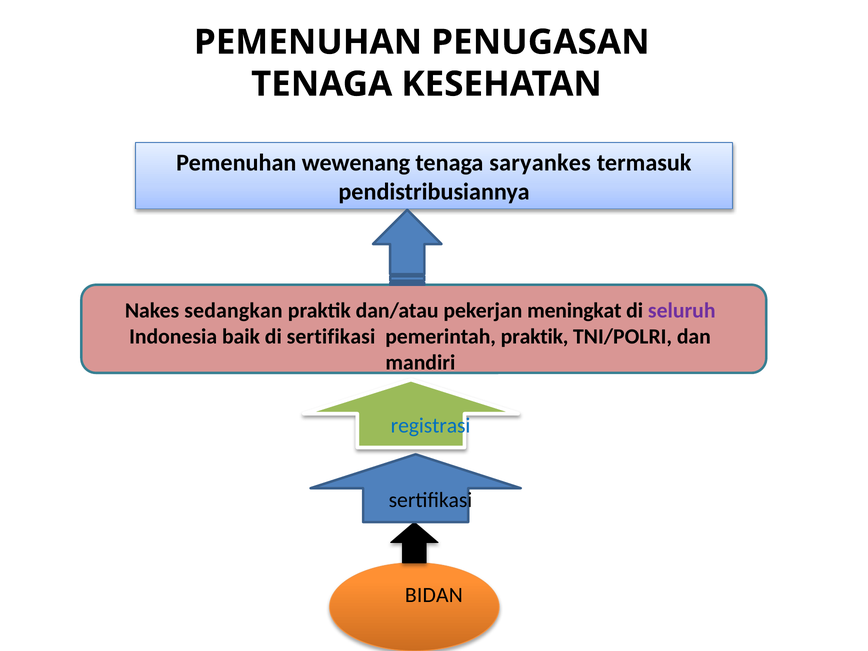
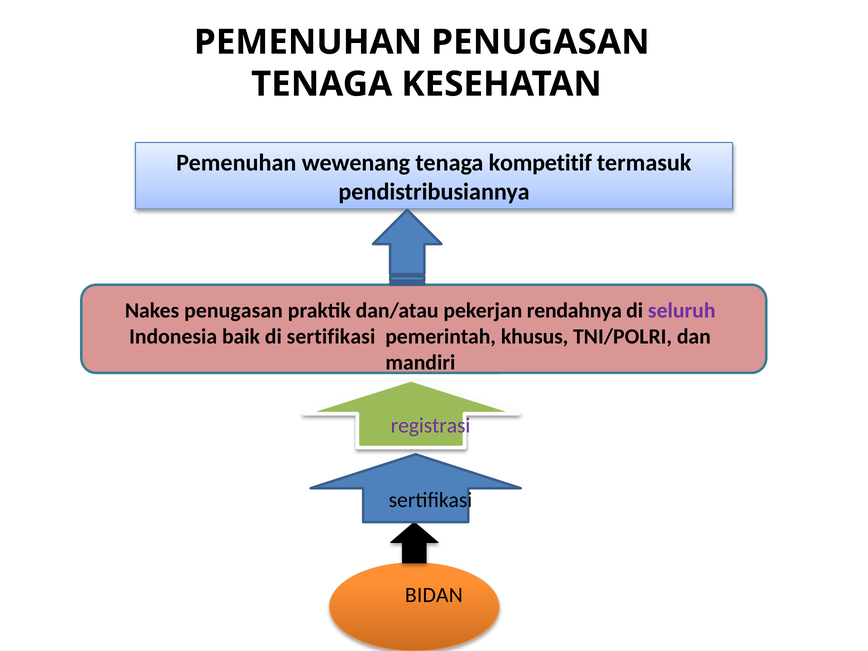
saryankes: saryankes -> kompetitif (540, 163)
Nakes sedangkan: sedangkan -> penugasan (234, 310)
meningkat: meningkat -> rendahnya (574, 310)
pemerintah praktik: praktik -> khusus (535, 336)
registrasi colour: blue -> purple (431, 426)
